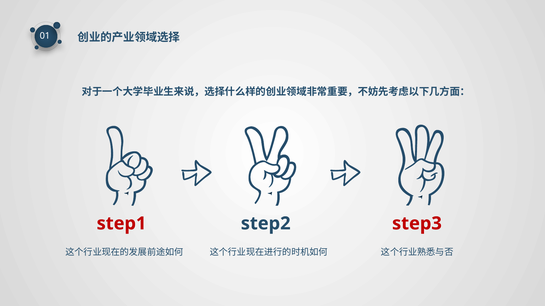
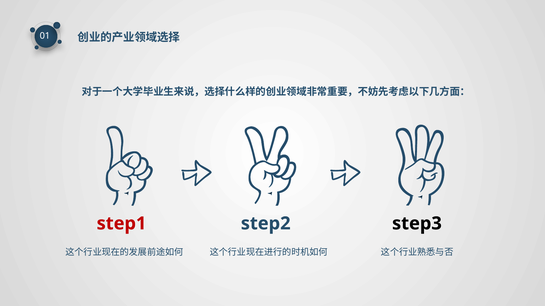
step3 colour: red -> black (417, 224)
